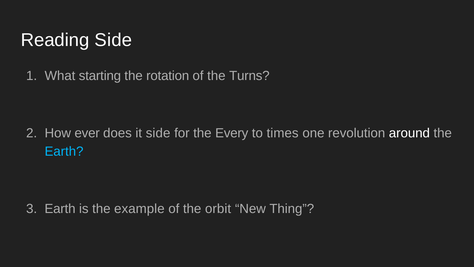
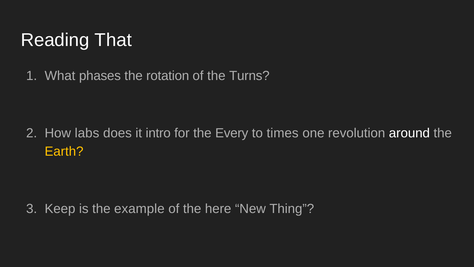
Reading Side: Side -> That (113, 40)
starting: starting -> phases (100, 76)
ever: ever -> labs (87, 133)
it side: side -> intro (158, 133)
Earth colour: light blue -> yellow (64, 151)
Earth: Earth -> Keep (60, 209)
orbit: orbit -> here (218, 209)
